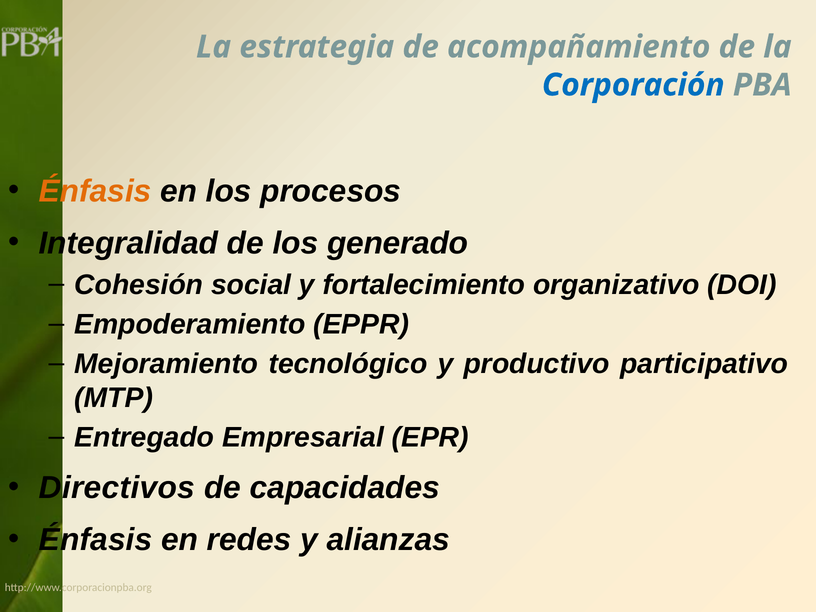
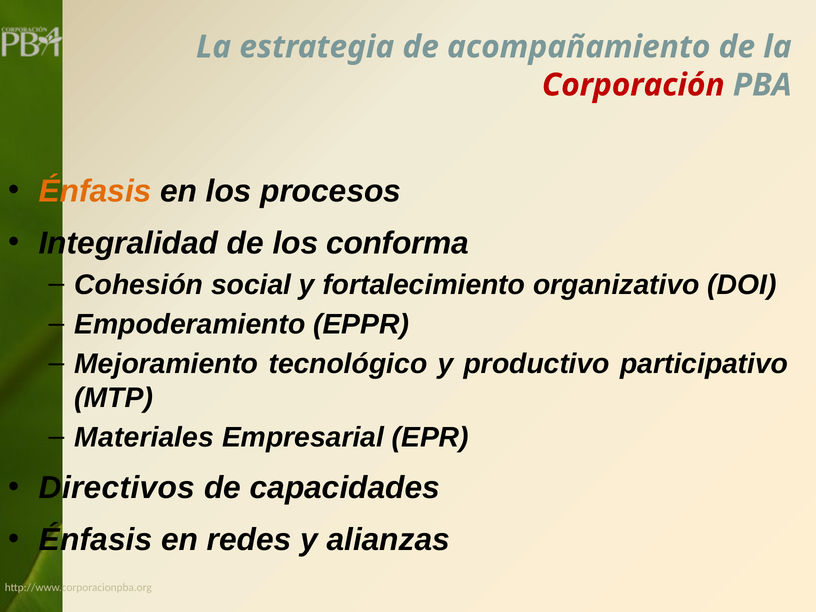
Corporación colour: blue -> red (633, 85)
generado: generado -> conforma (398, 243)
Entregado: Entregado -> Materiales (144, 438)
